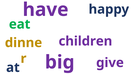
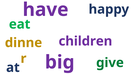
give colour: purple -> green (110, 63)
